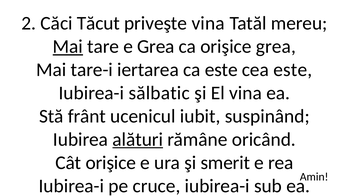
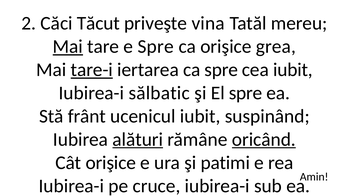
e Grea: Grea -> Spre (156, 47)
tare-i underline: none -> present (92, 70)
ca este: este -> spre (221, 70)
cea este: este -> iubit (293, 70)
El vina: vina -> spre (246, 93)
oricând underline: none -> present (264, 140)
smerit: smerit -> patimi (225, 163)
